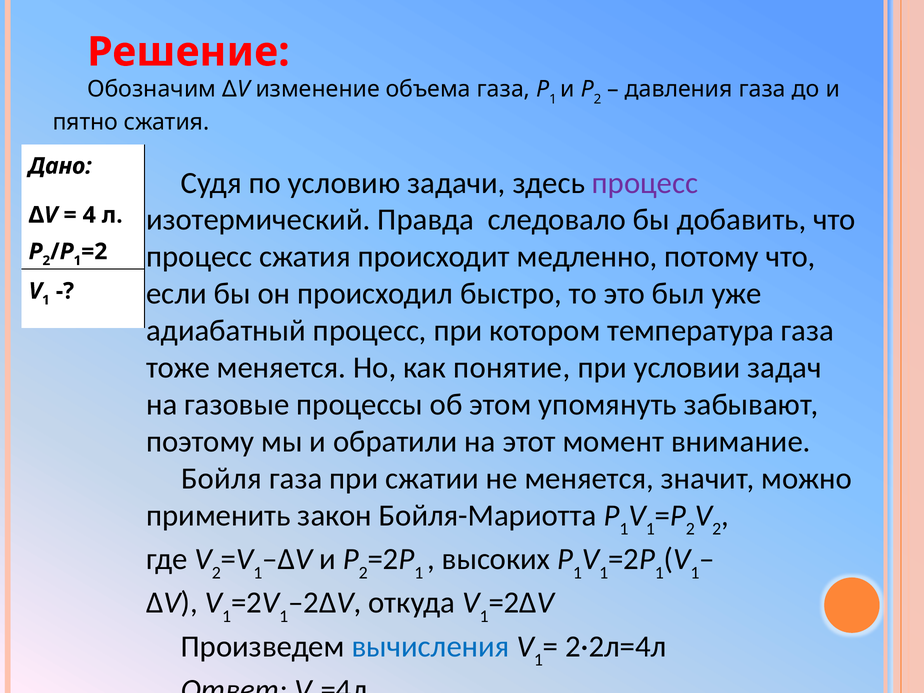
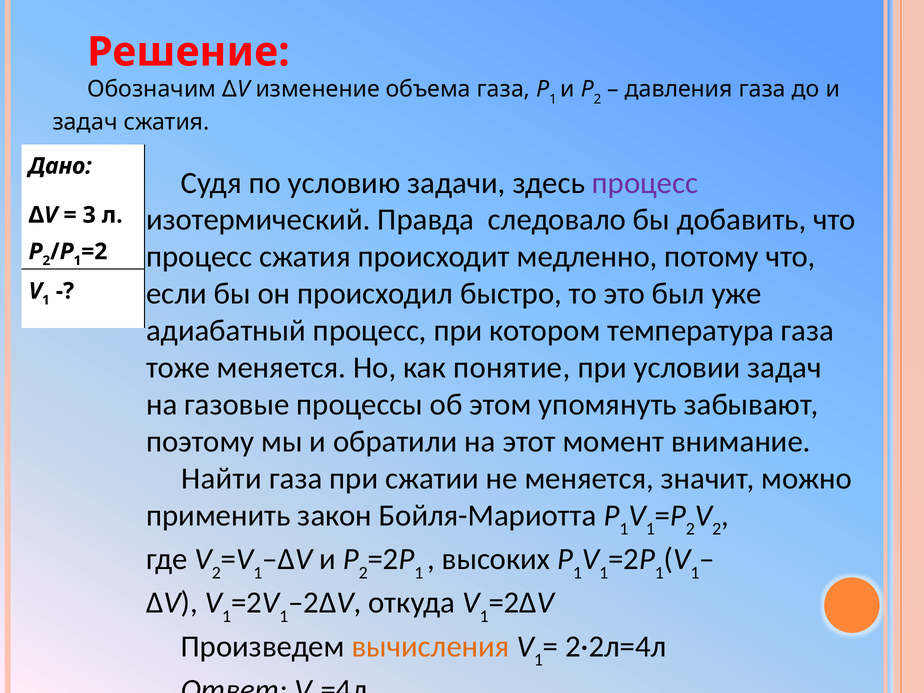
пятно: пятно -> задач (85, 122)
4: 4 -> 3 (89, 215)
Бойля: Бойля -> Найти (221, 479)
вычисления colour: blue -> orange (431, 646)
